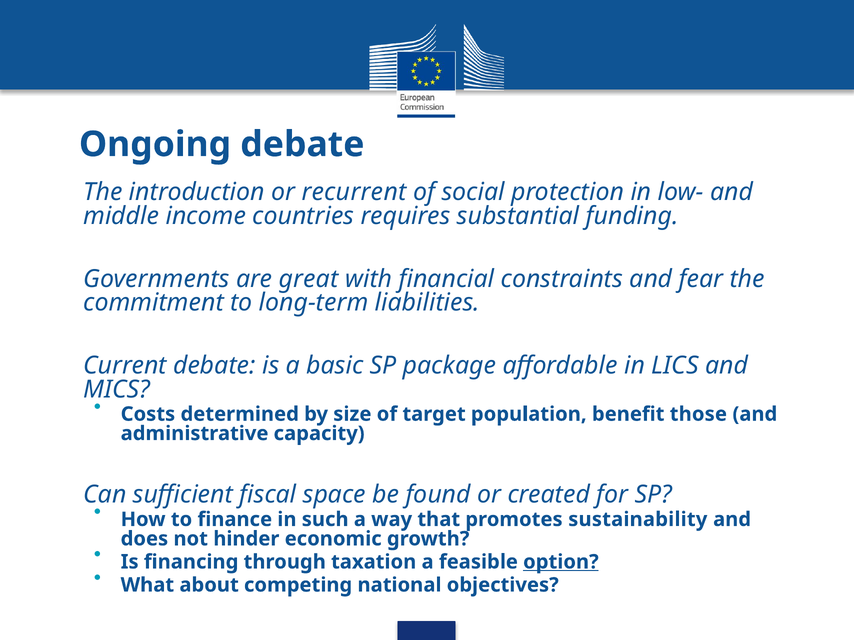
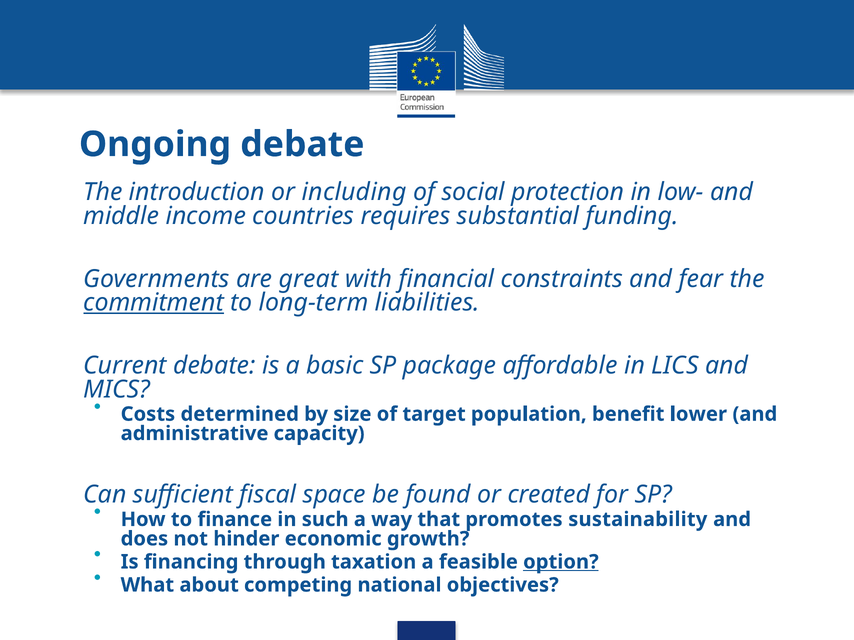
recurrent: recurrent -> including (354, 192)
commitment underline: none -> present (154, 303)
those: those -> lower (698, 414)
